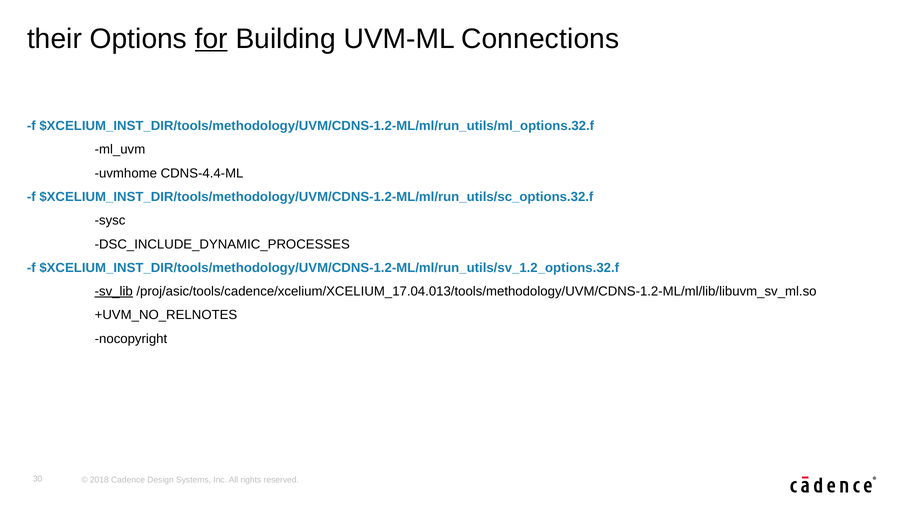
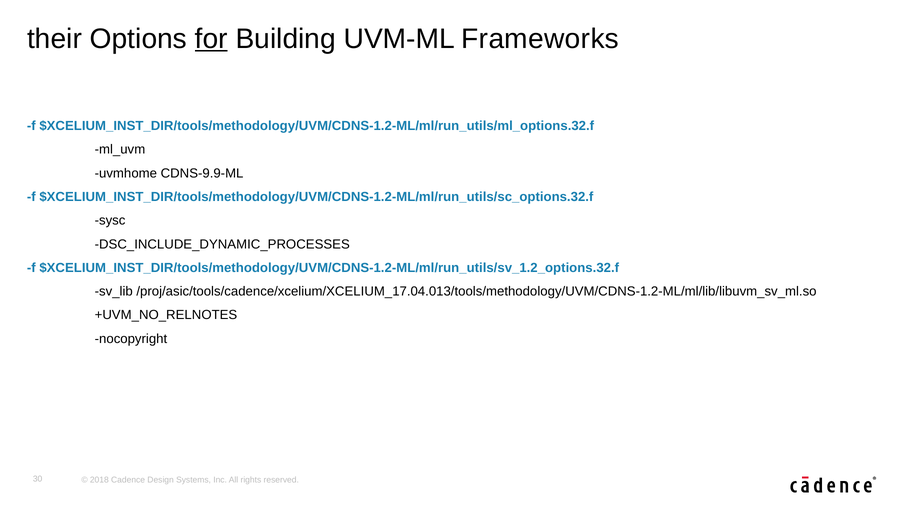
Connections: Connections -> Frameworks (540, 39)
CDNS-4.4-ML: CDNS-4.4-ML -> CDNS-9.9-ML (202, 173)
sv_lib underline: present -> none (114, 291)
